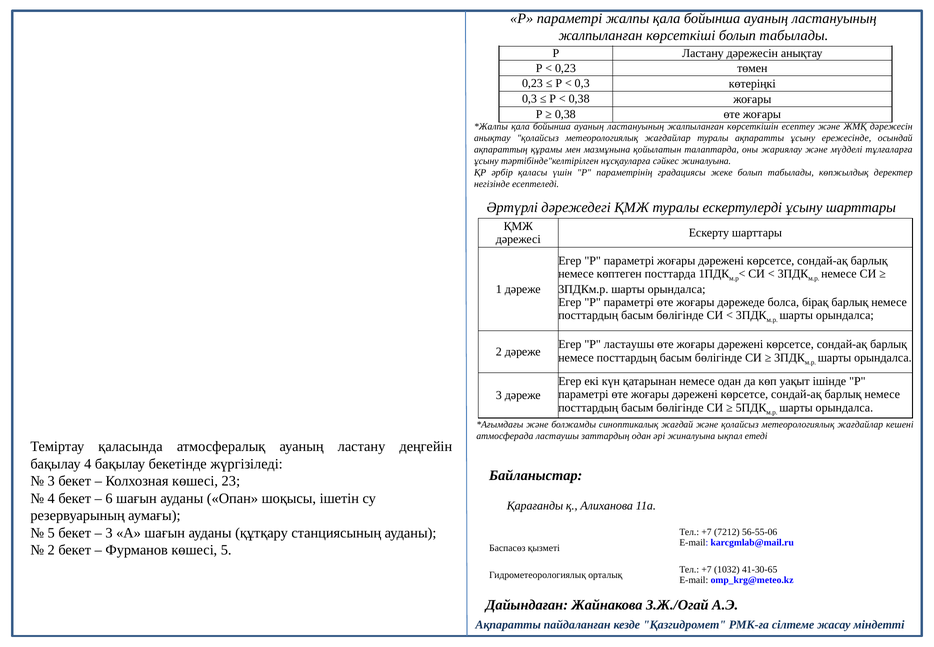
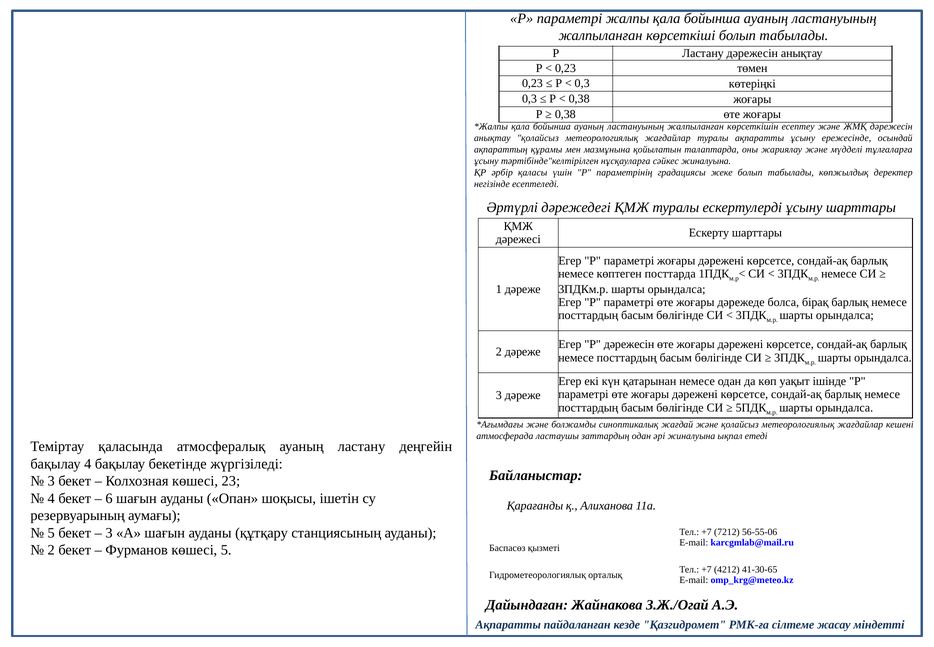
Р ластаушы: ластаушы -> дәрежесін (629, 344)
1032: 1032 -> 4212 (727, 569)
